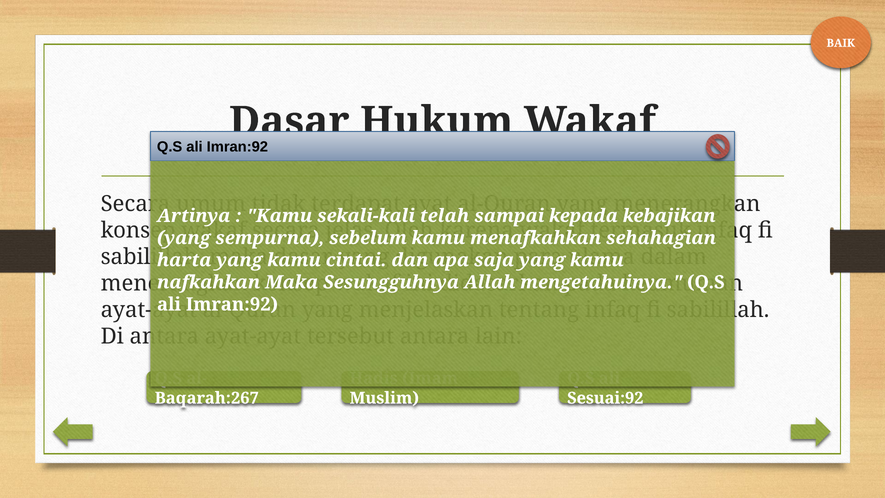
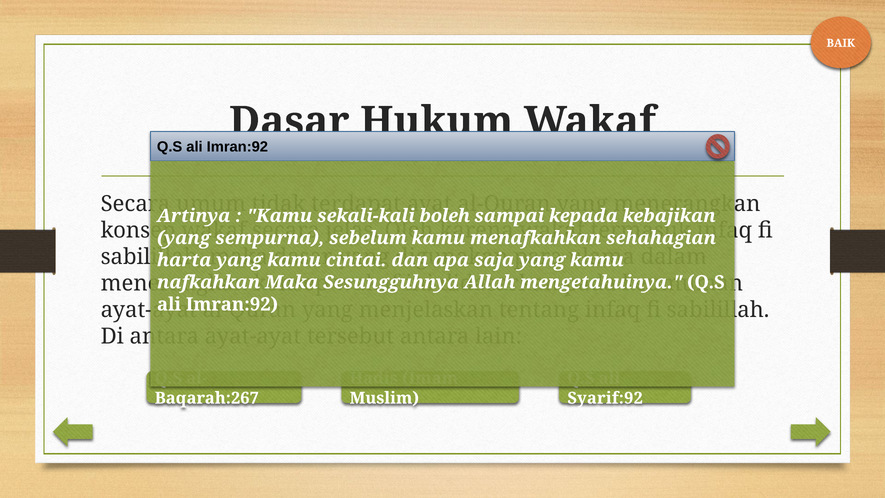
telah: telah -> boleh (445, 216)
Sesuai:92: Sesuai:92 -> Syarif:92 (605, 398)
